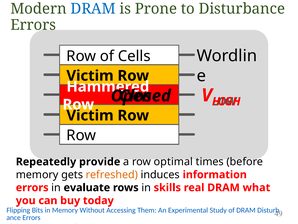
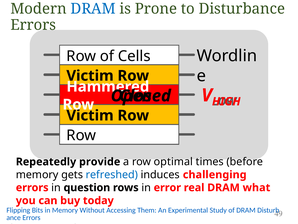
refreshed colour: orange -> blue (112, 174)
information: information -> challenging (215, 174)
evaluate: evaluate -> question (87, 187)
skills: skills -> error (167, 187)
